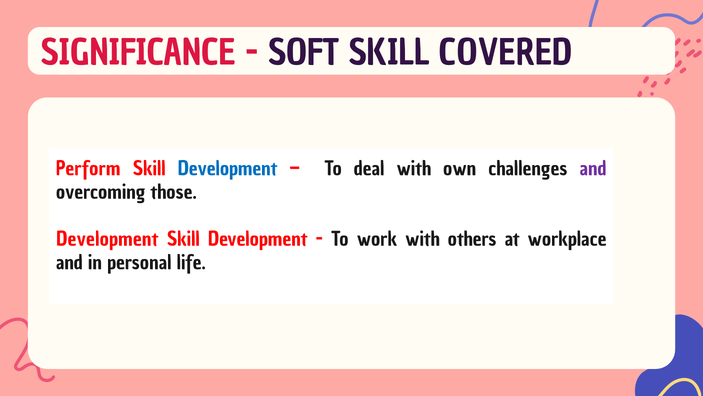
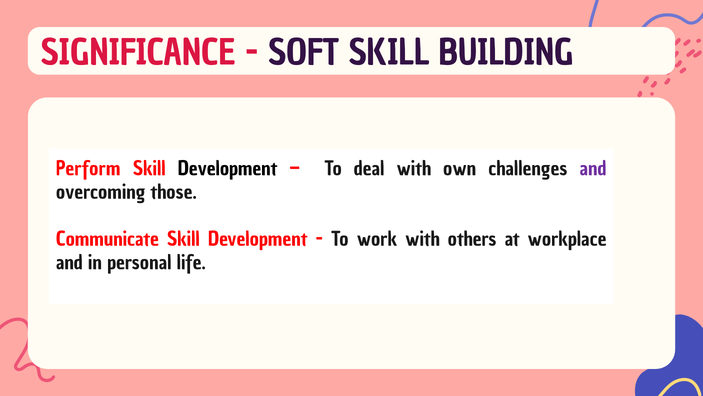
COVERED: COVERED -> BUILDING (506, 53)
Development colour: blue -> black (228, 169)
Development: Development -> Communicate (107, 239)
